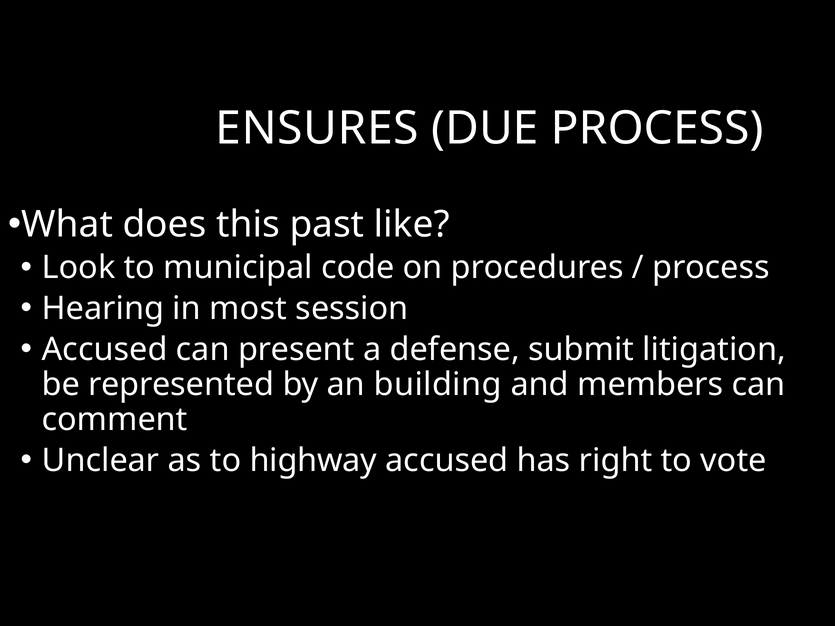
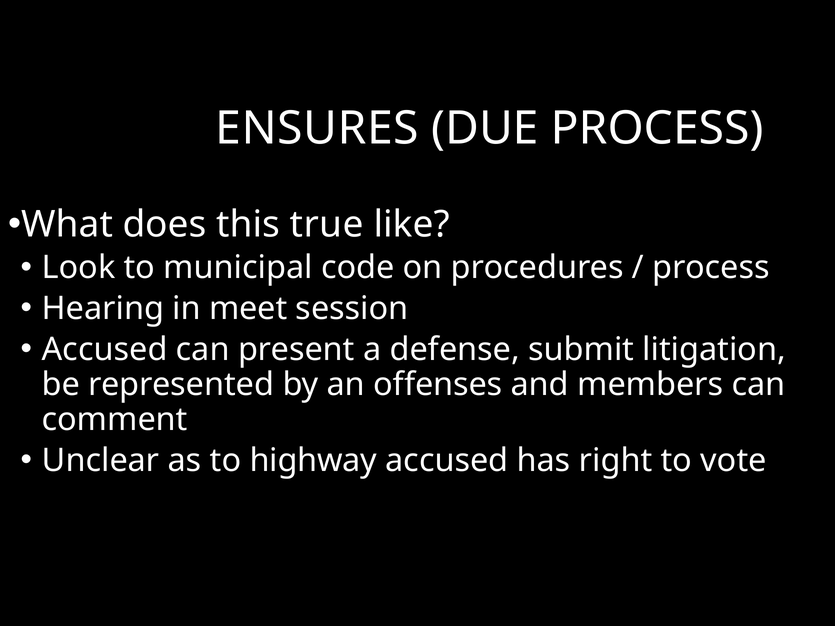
past: past -> true (327, 224)
most: most -> meet (248, 309)
building: building -> offenses (438, 385)
